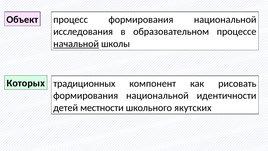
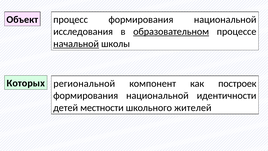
образовательном underline: none -> present (171, 32)
традиционных: традиционных -> региональной (84, 83)
рисовать: рисовать -> построек (237, 83)
якутских: якутских -> жителей (193, 108)
